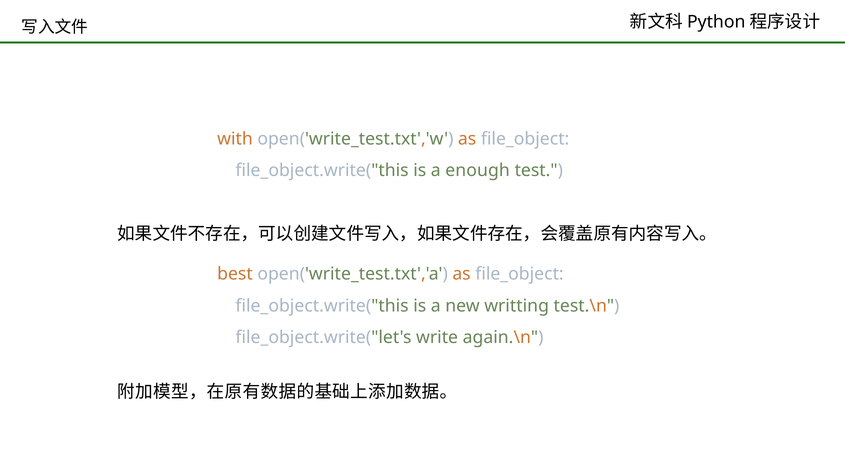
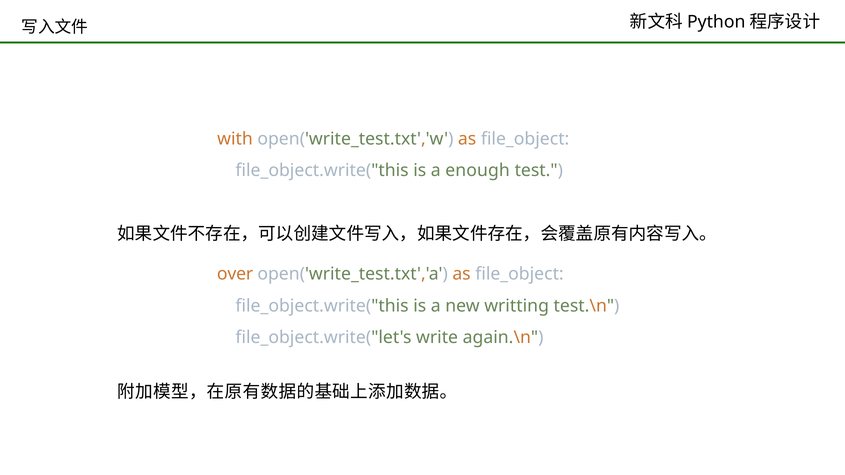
best: best -> over (235, 274)
